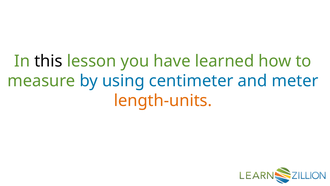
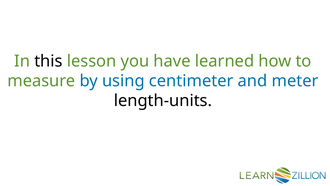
length-units colour: orange -> black (163, 101)
